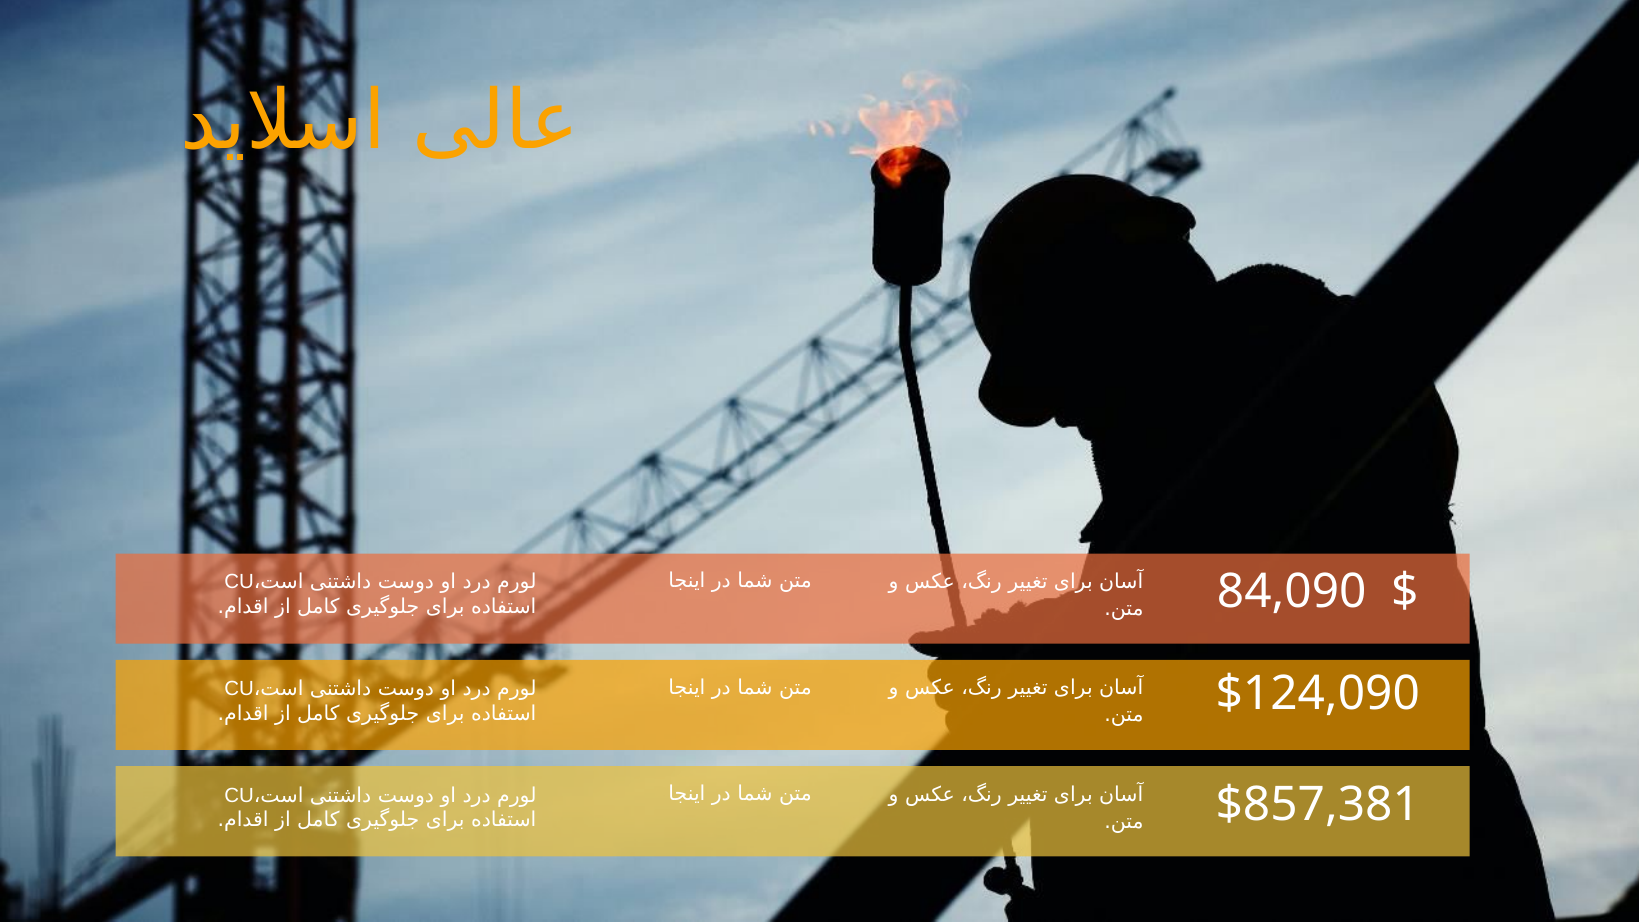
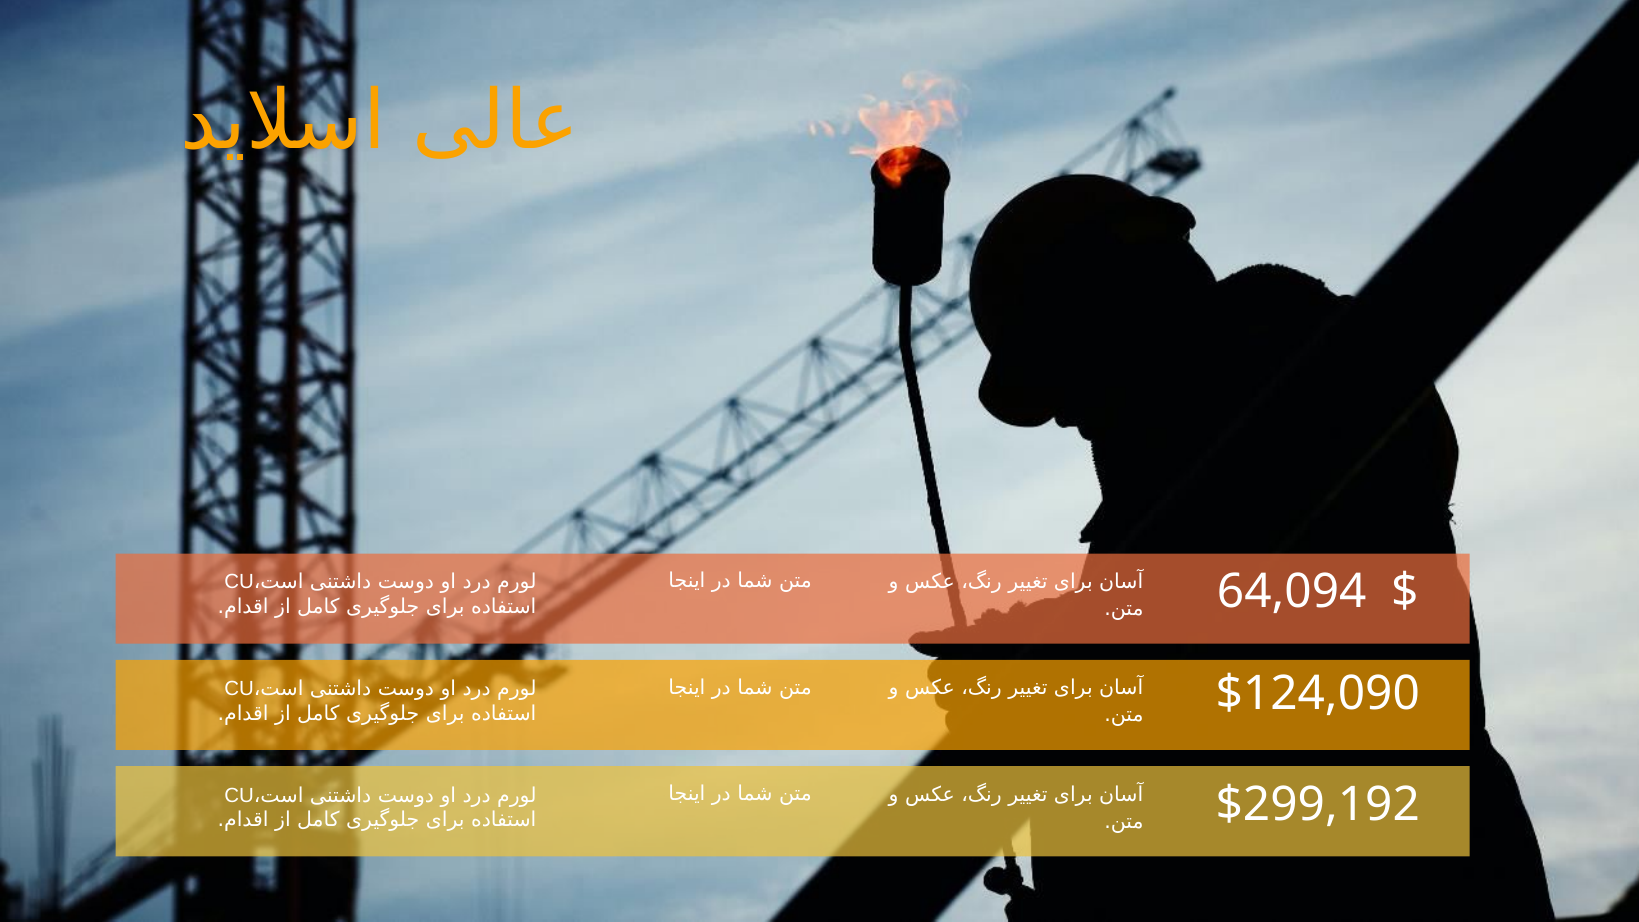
84,090: 84,090 -> 64,094 (1292, 592)
$857,381: $857,381 -> $299,192 (1318, 804)
